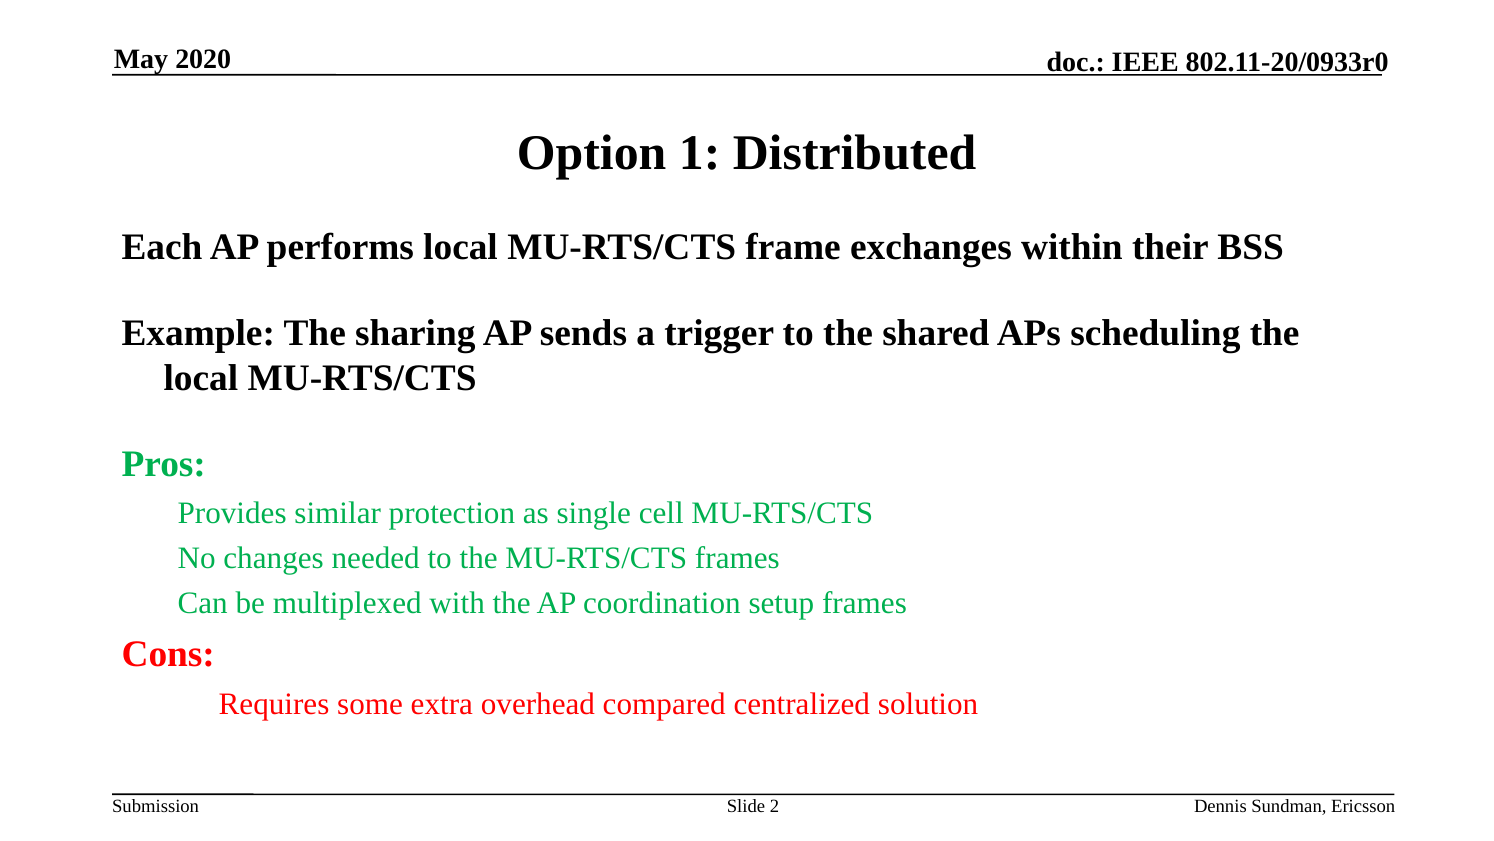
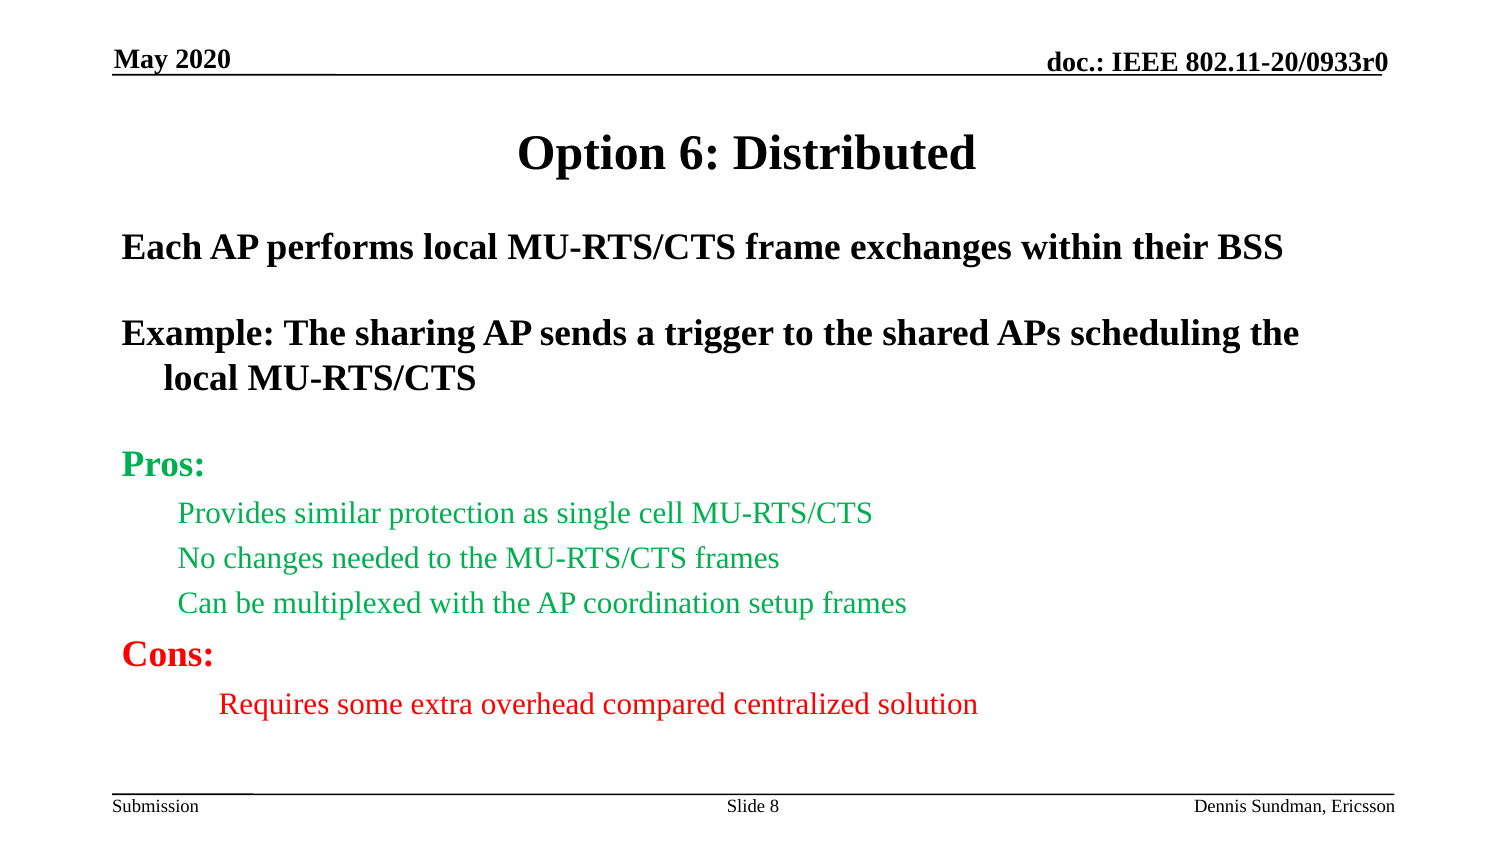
1: 1 -> 6 (700, 153)
2: 2 -> 8 (775, 806)
